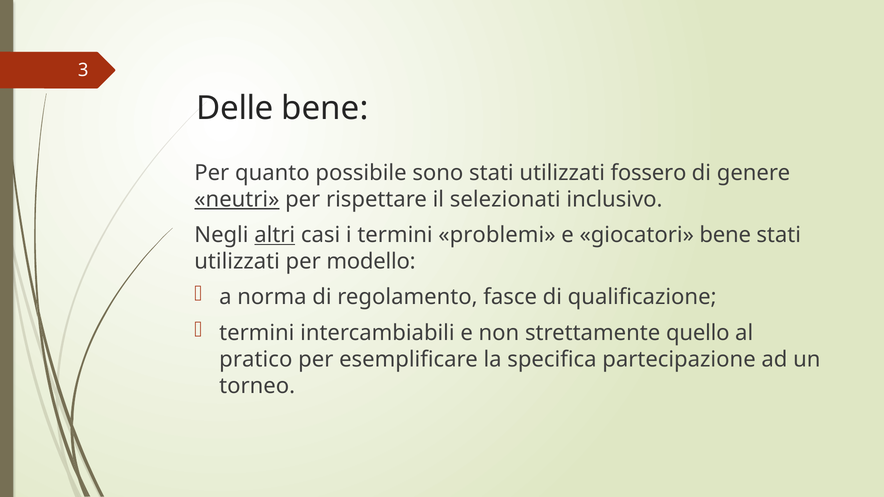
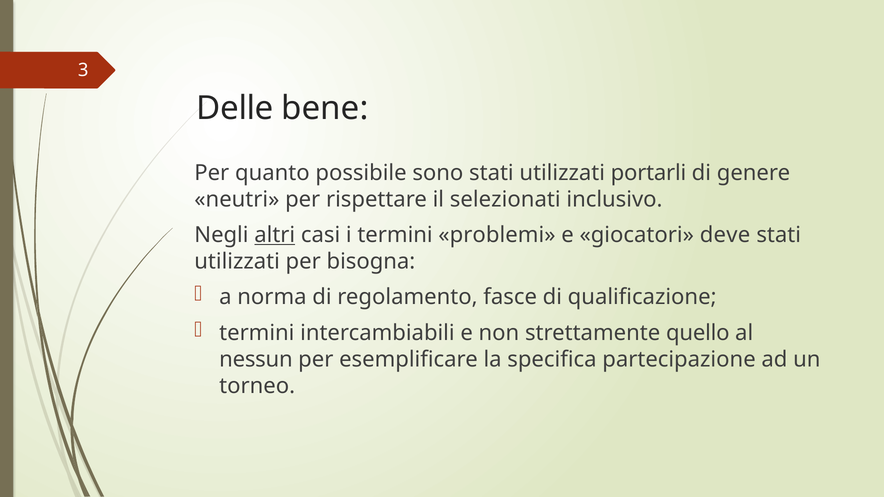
fossero: fossero -> portarli (648, 173)
neutri underline: present -> none (237, 199)
giocatori bene: bene -> deve (725, 235)
modello: modello -> bisogna (371, 262)
pratico: pratico -> nessun (256, 360)
